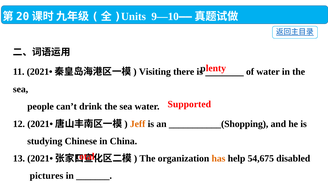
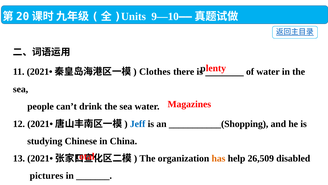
Visiting: Visiting -> Clothes (155, 72)
Supported: Supported -> Magazines (189, 104)
Jeff colour: orange -> blue (138, 124)
54,675: 54,675 -> 26,509 (261, 158)
